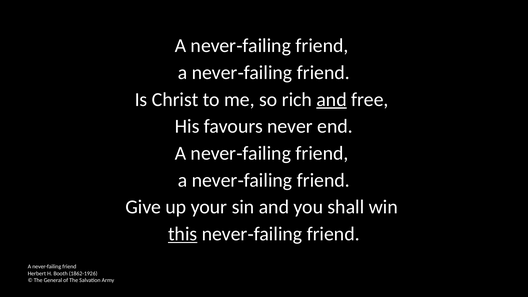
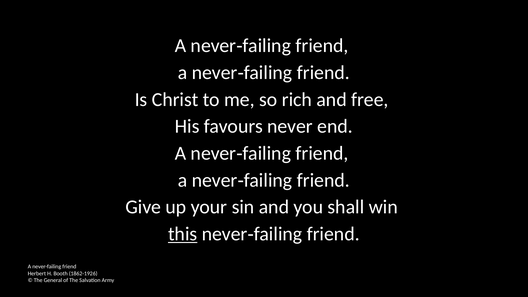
and underline: present -> none (332, 99)
